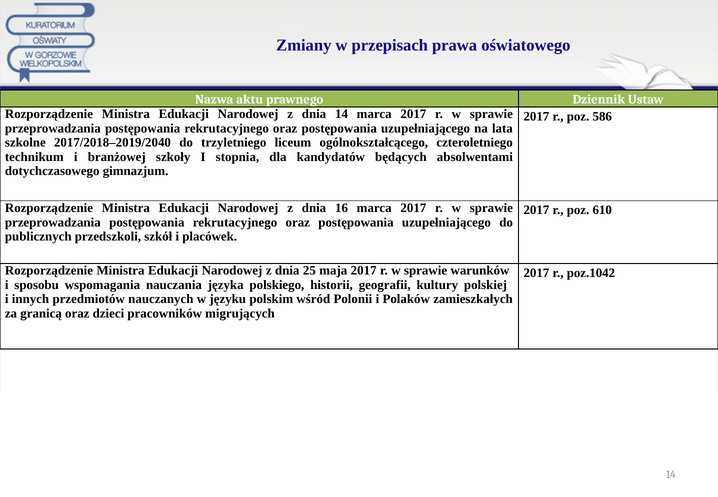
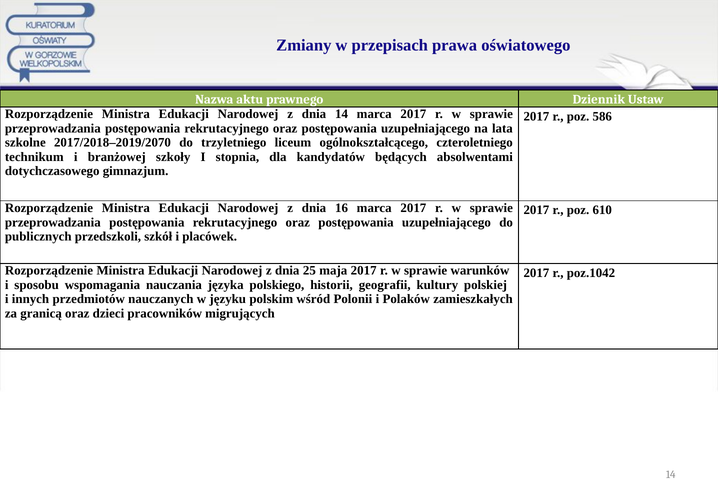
2017/2018–2019/2040: 2017/2018–2019/2040 -> 2017/2018–2019/2070 (112, 143)
